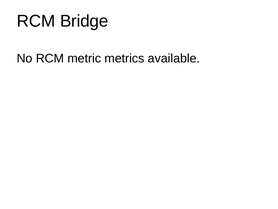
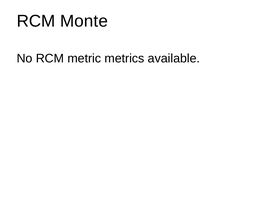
Bridge: Bridge -> Monte (84, 21)
